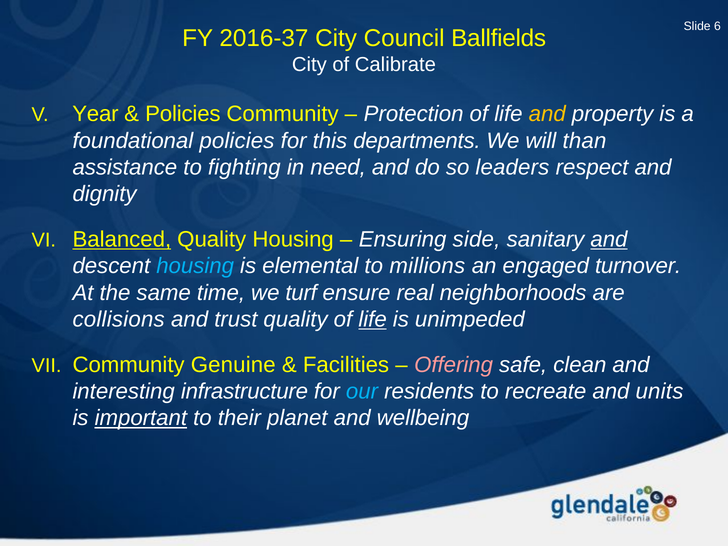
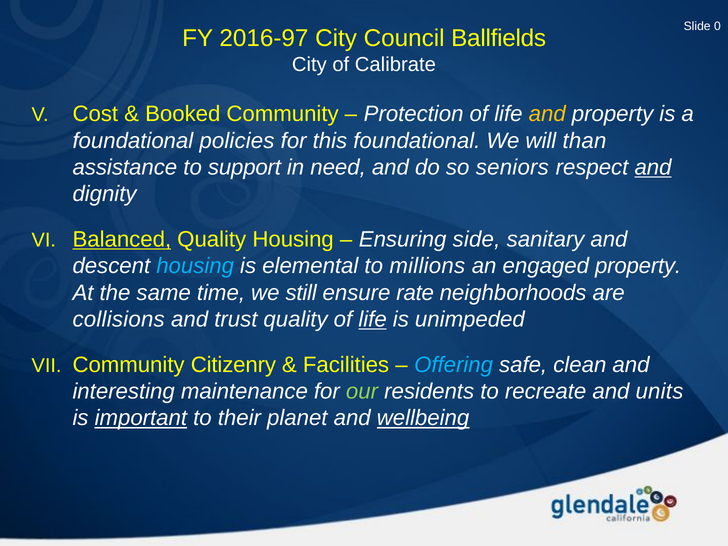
6: 6 -> 0 (717, 26)
2016-37: 2016-37 -> 2016-97 (264, 38)
Year: Year -> Cost (95, 114)
Policies: Policies -> Booked (183, 114)
this departments: departments -> foundational (417, 141)
fighting: fighting -> support (244, 167)
leaders: leaders -> seniors (512, 167)
and underline: none -> present (653, 167)
and underline: present -> none (609, 239)
engaged turnover: turnover -> property (638, 266)
turf: turf -> still (301, 293)
real: real -> rate (415, 293)
Genuine: Genuine -> Citizenry (233, 365)
Offering colour: pink -> light blue (454, 365)
infrastructure: infrastructure -> maintenance (244, 391)
our colour: light blue -> light green (362, 391)
wellbeing underline: none -> present (423, 418)
